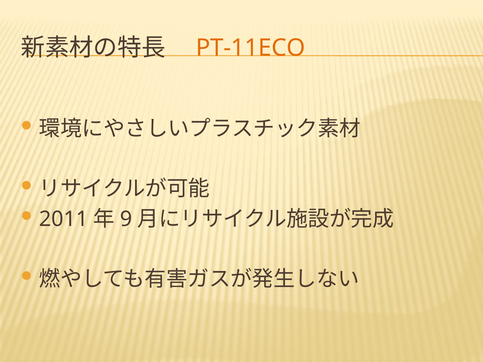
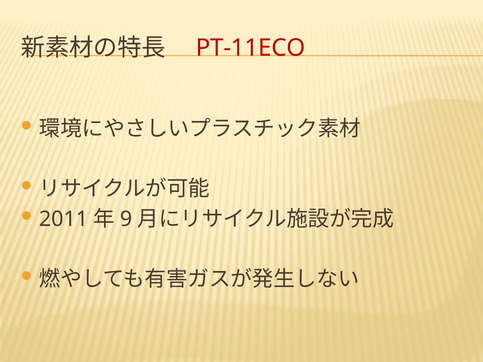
PT-11ECO colour: orange -> red (251, 48)
